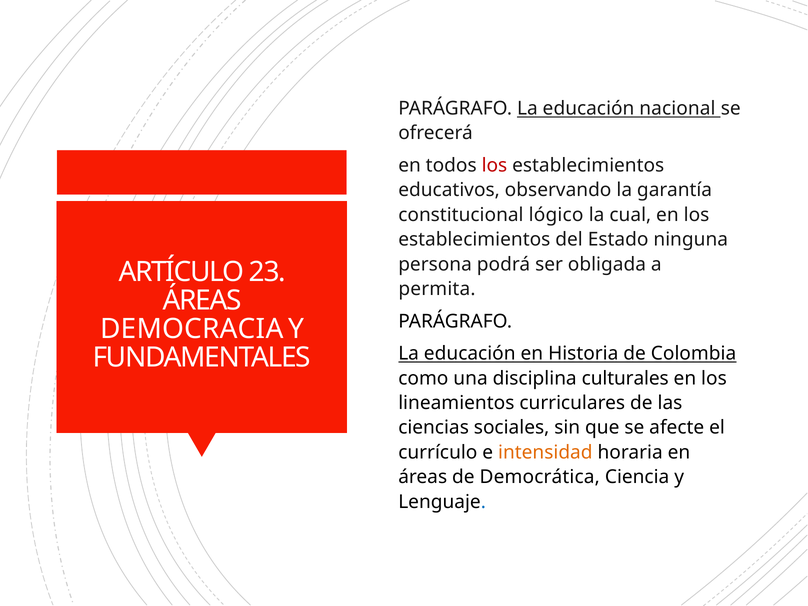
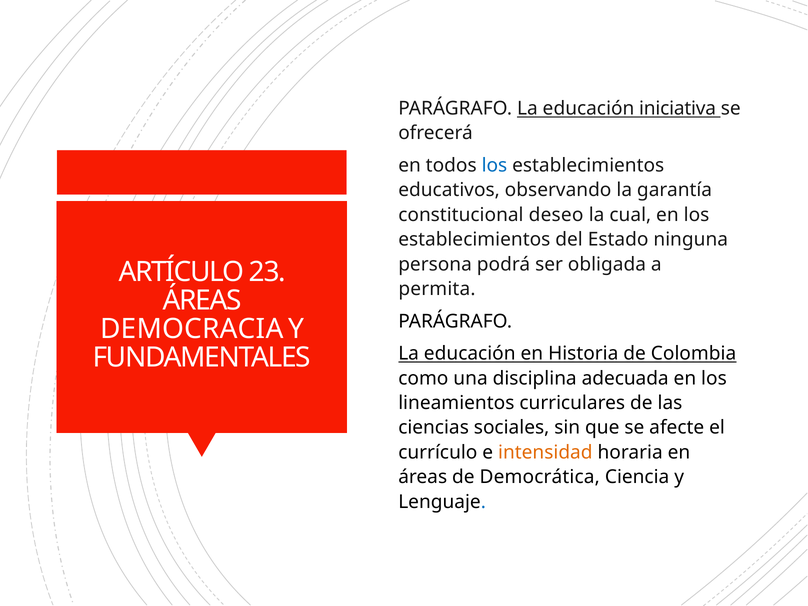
nacional: nacional -> iniciativa (678, 108)
los colour: red -> blue (494, 165)
lógico: lógico -> deseo (556, 215)
culturales: culturales -> adecuada (625, 378)
